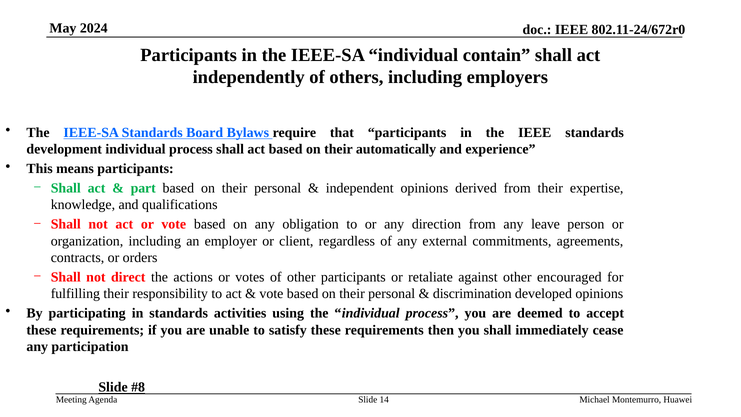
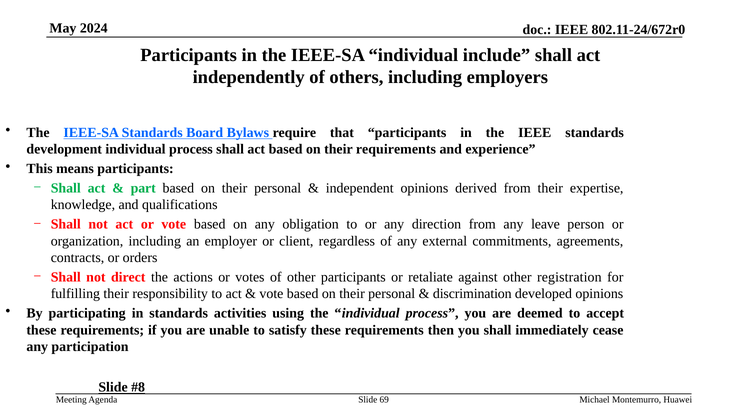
contain: contain -> include (497, 55)
their automatically: automatically -> requirements (396, 149)
encouraged: encouraged -> registration (569, 277)
14: 14 -> 69 (384, 400)
